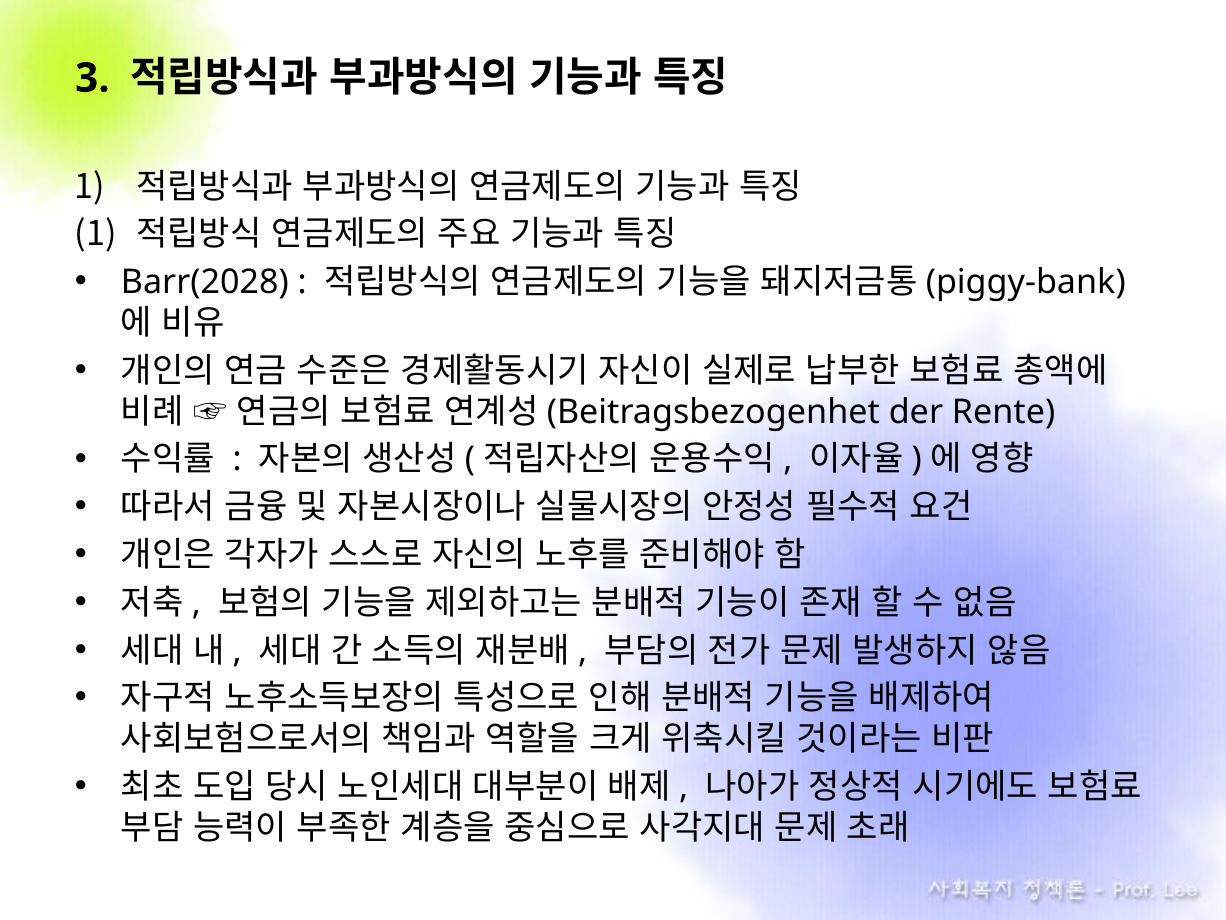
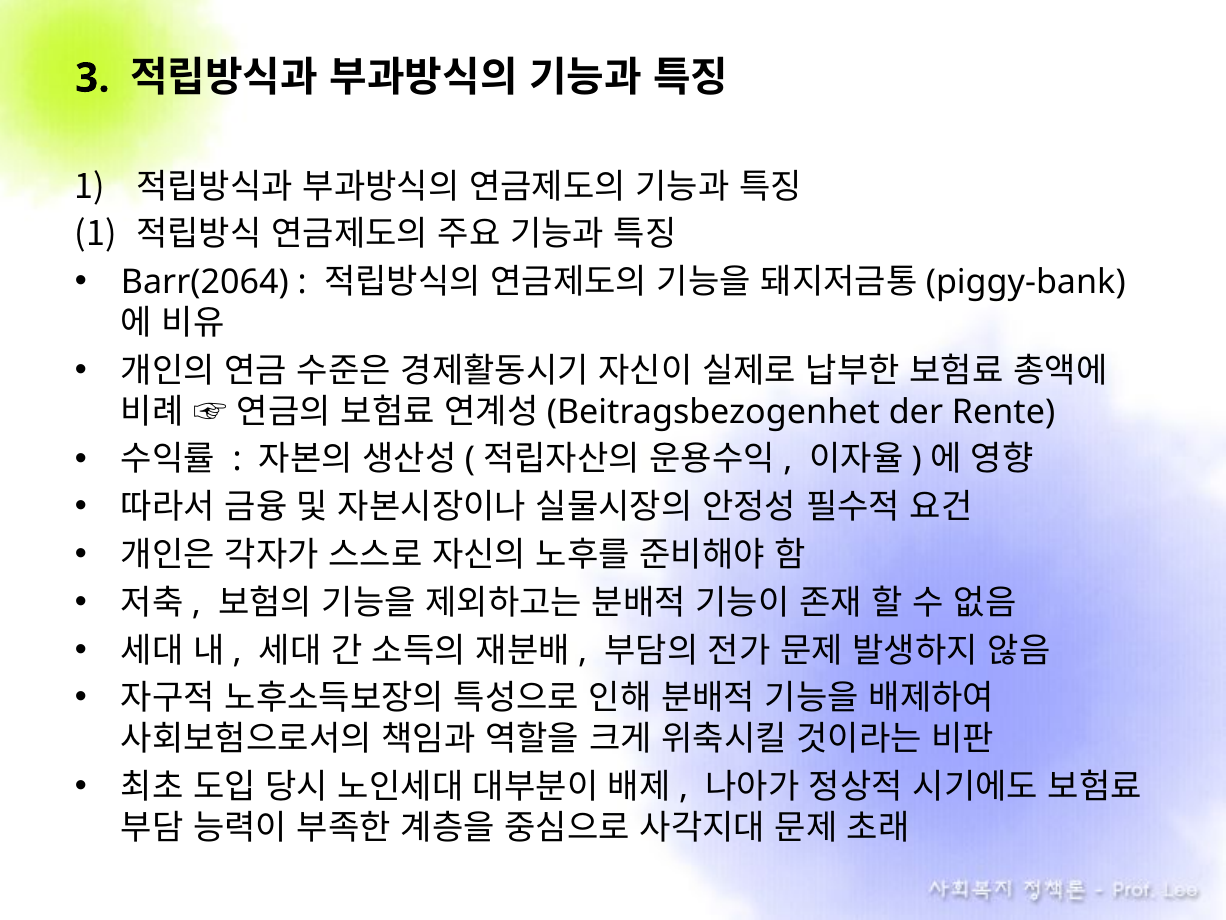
Barr(2028: Barr(2028 -> Barr(2064 (205, 282)
